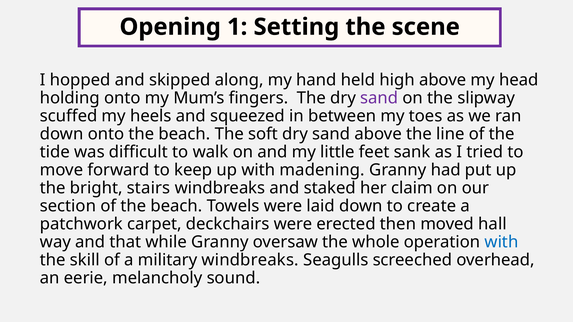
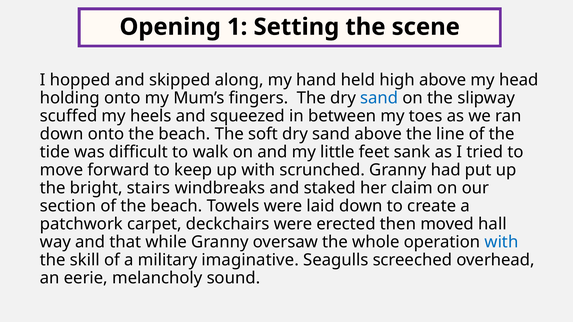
sand colour: purple -> blue (379, 98)
madening: madening -> scrunched (322, 170)
military windbreaks: windbreaks -> imaginative (250, 260)
